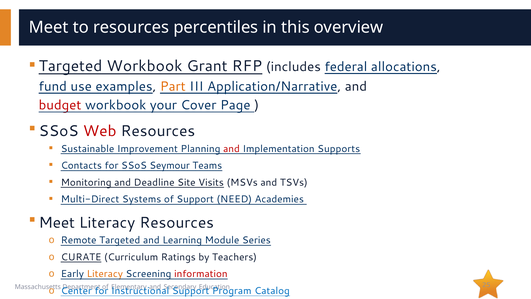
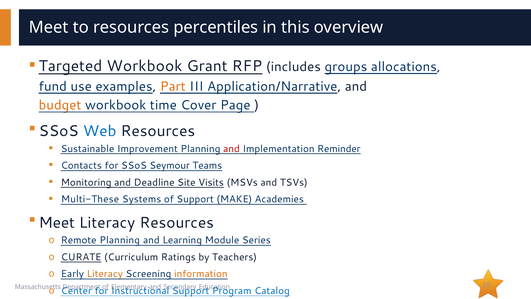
federal: federal -> groups (346, 67)
budget colour: red -> orange (60, 105)
your: your -> time (163, 105)
Web colour: red -> blue (100, 131)
Supports: Supports -> Reminder (339, 149)
Multi-Direct: Multi-Direct -> Multi-These (90, 199)
NEED: NEED -> MAKE (234, 199)
Remote Targeted: Targeted -> Planning (120, 240)
information colour: red -> orange (201, 274)
